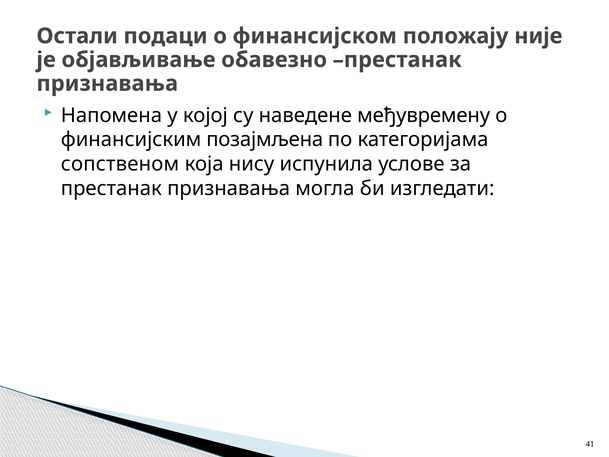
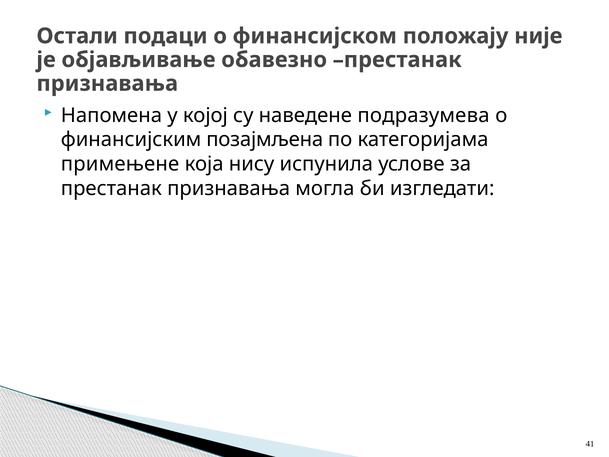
међувремену: међувремену -> подразумева (424, 115)
сопственом: сопственом -> примењене (120, 164)
